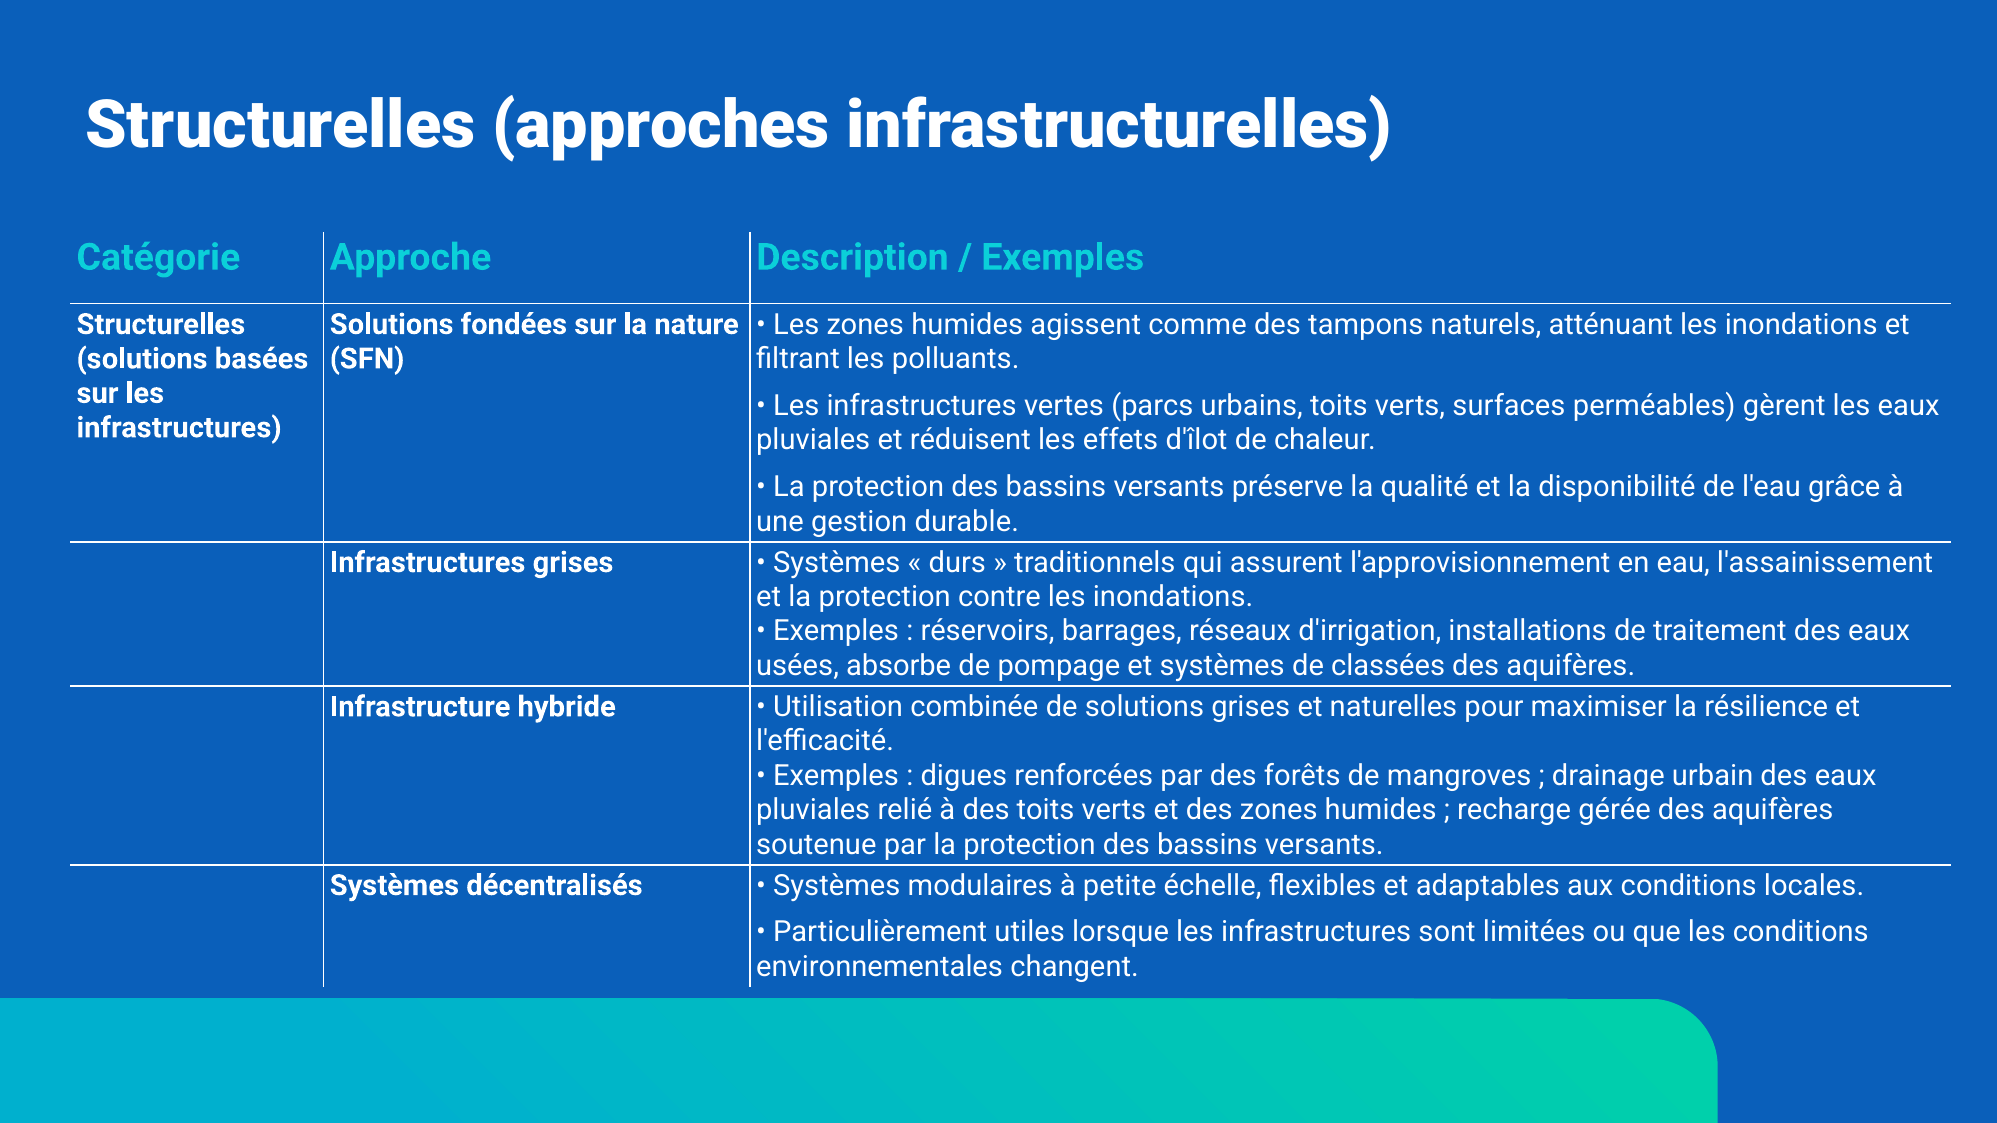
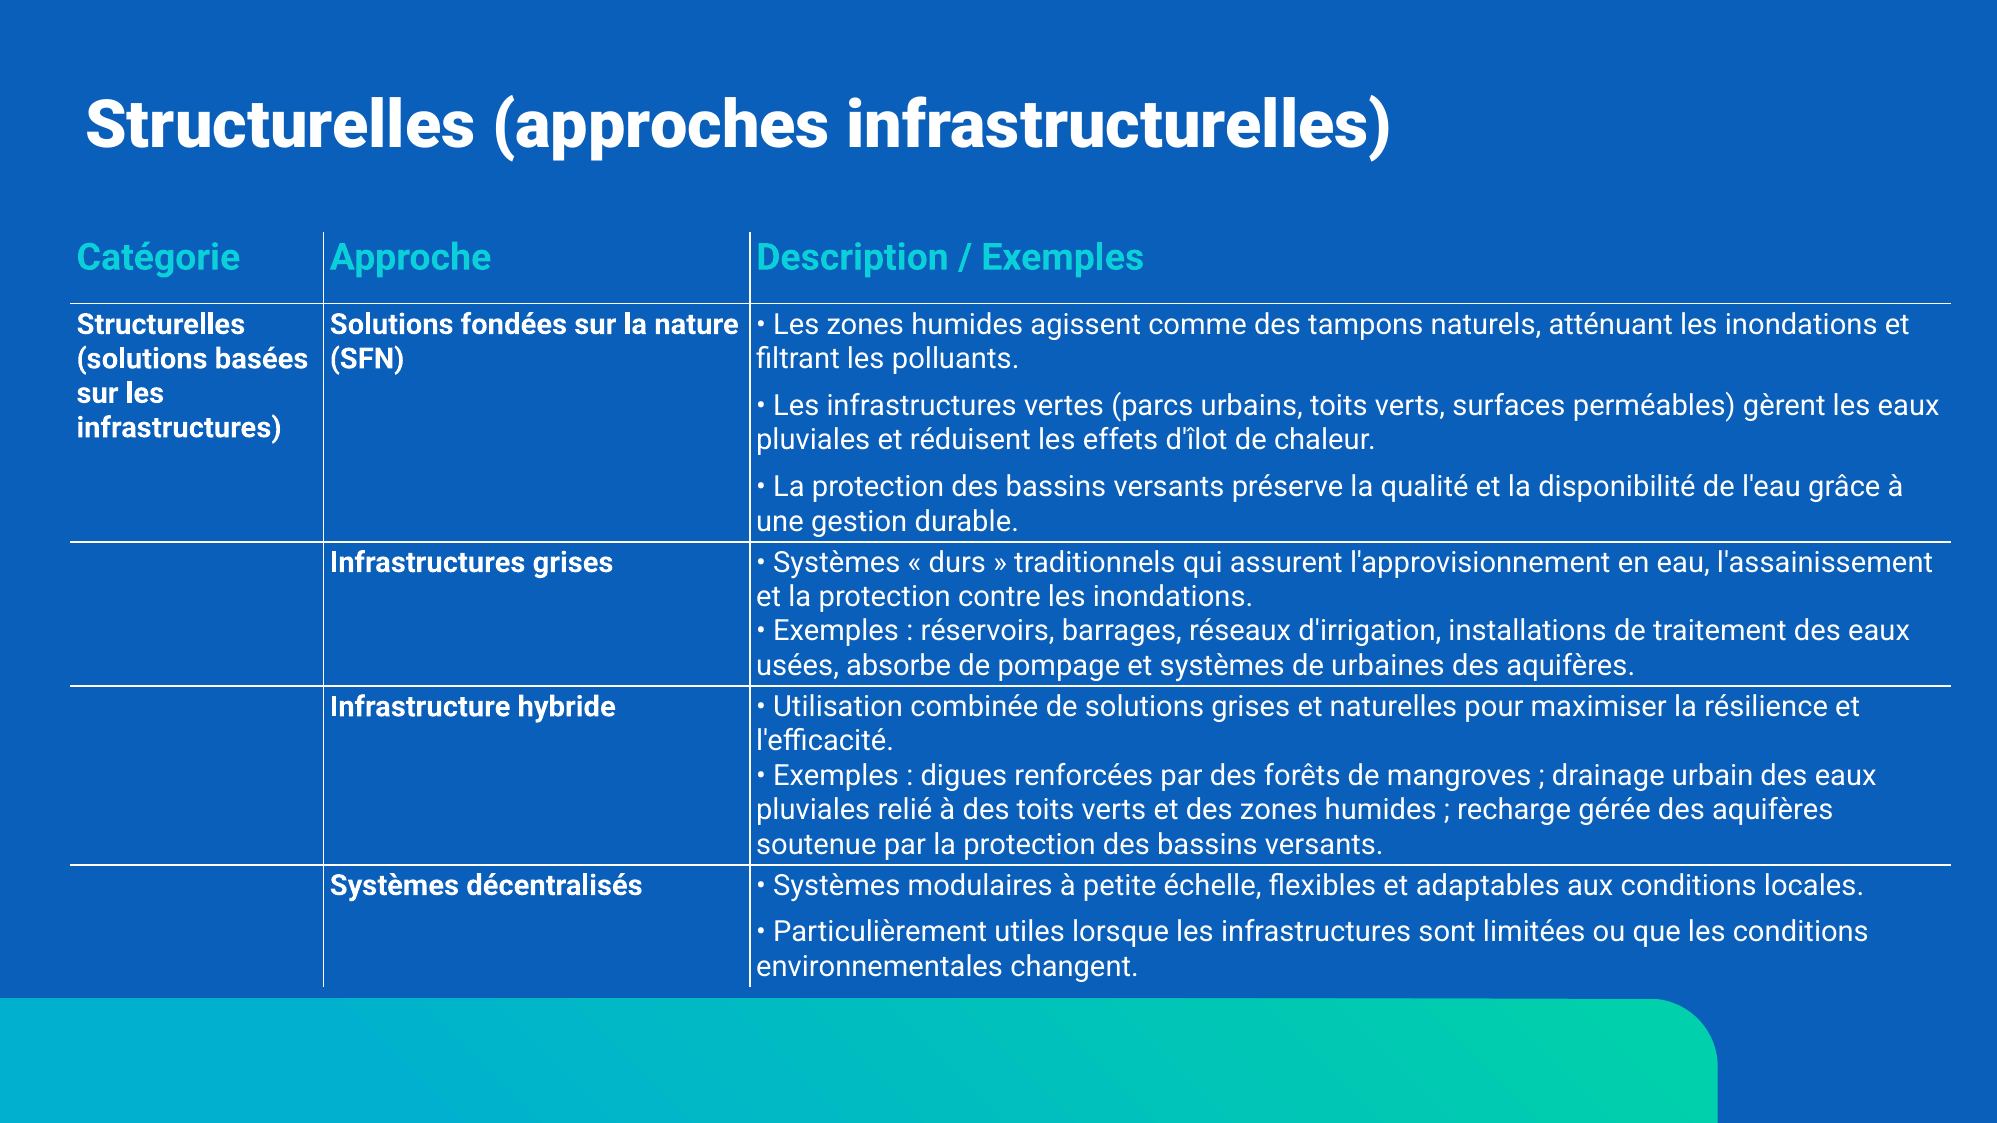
classées: classées -> urbaines (1388, 666)
